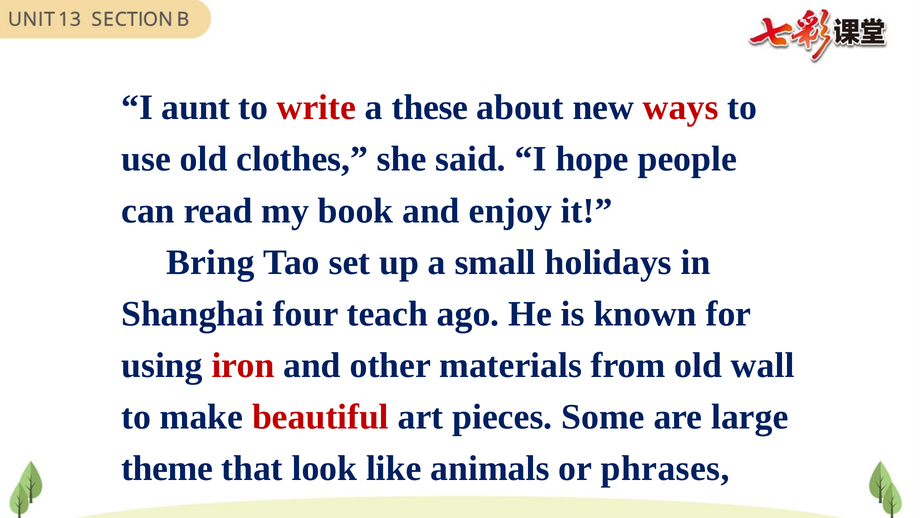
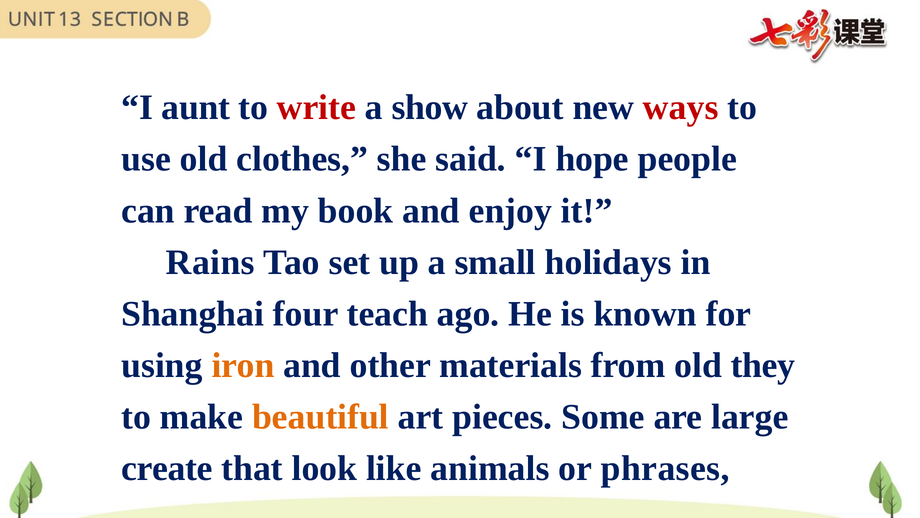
these: these -> show (430, 107)
Bring: Bring -> Rains (210, 262)
iron colour: red -> orange (243, 365)
wall: wall -> they (763, 365)
beautiful colour: red -> orange (321, 417)
theme: theme -> create (167, 468)
